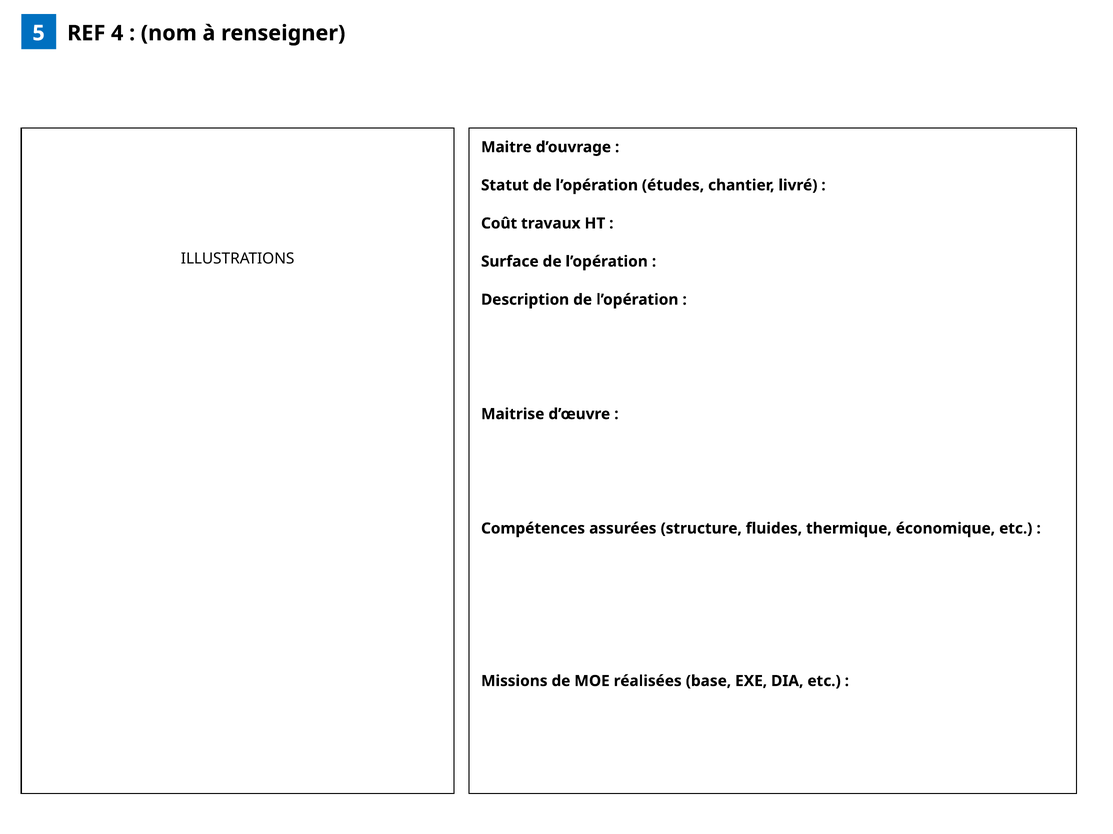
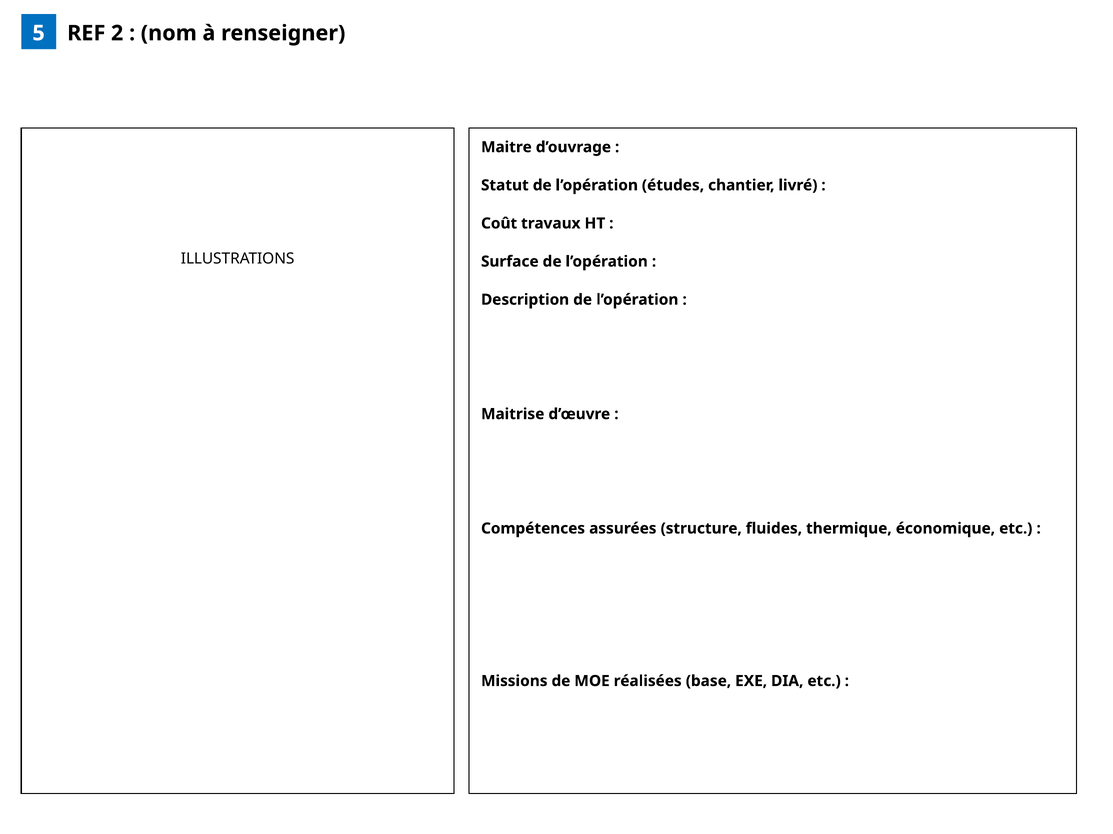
4: 4 -> 2 (117, 33)
